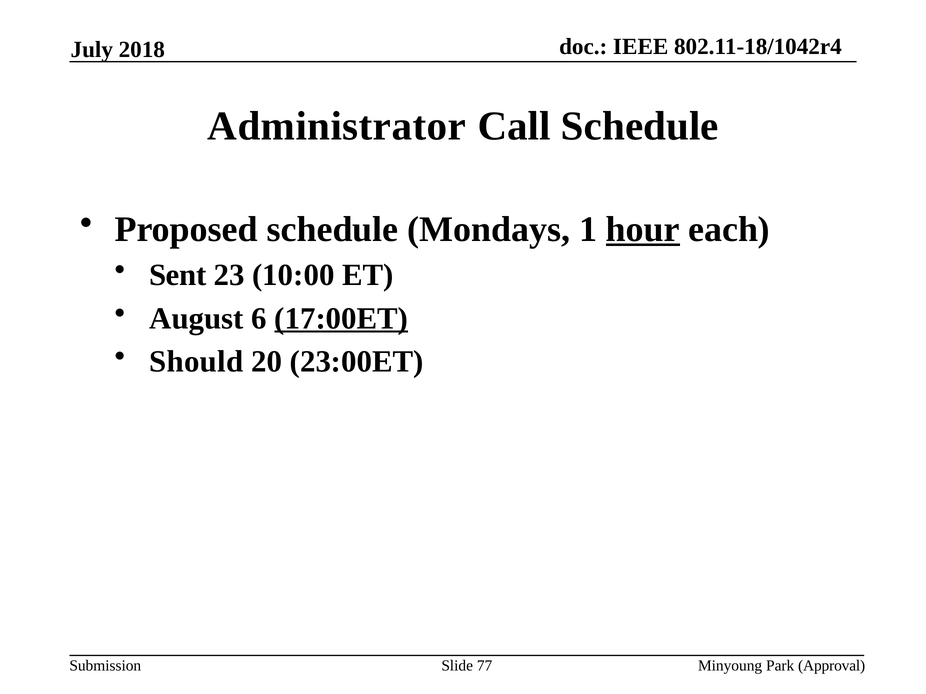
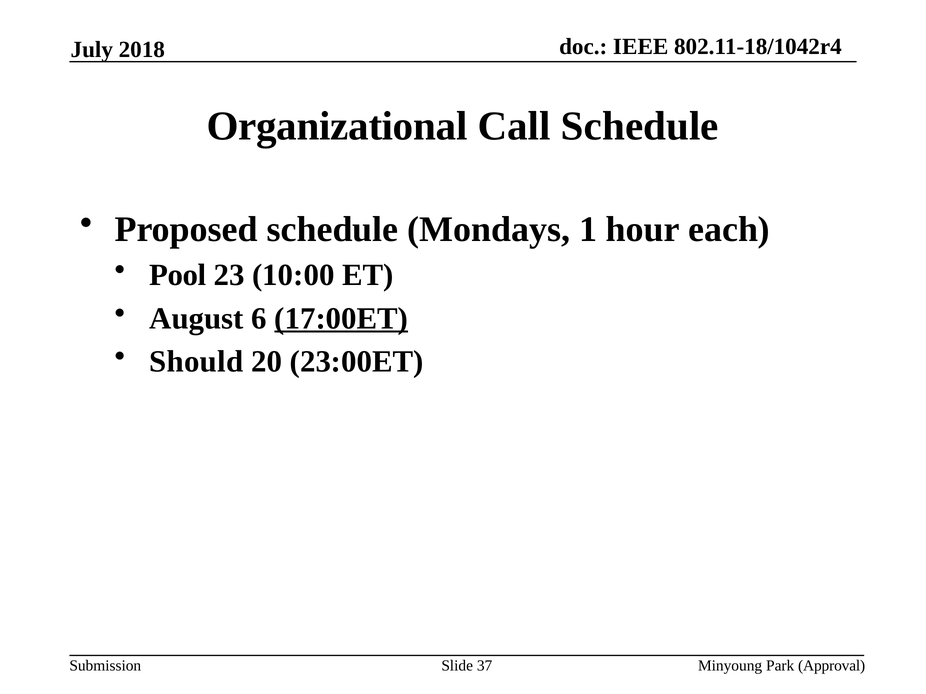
Administrator: Administrator -> Organizational (337, 126)
hour underline: present -> none (643, 229)
Sent: Sent -> Pool (178, 275)
77: 77 -> 37 (485, 666)
